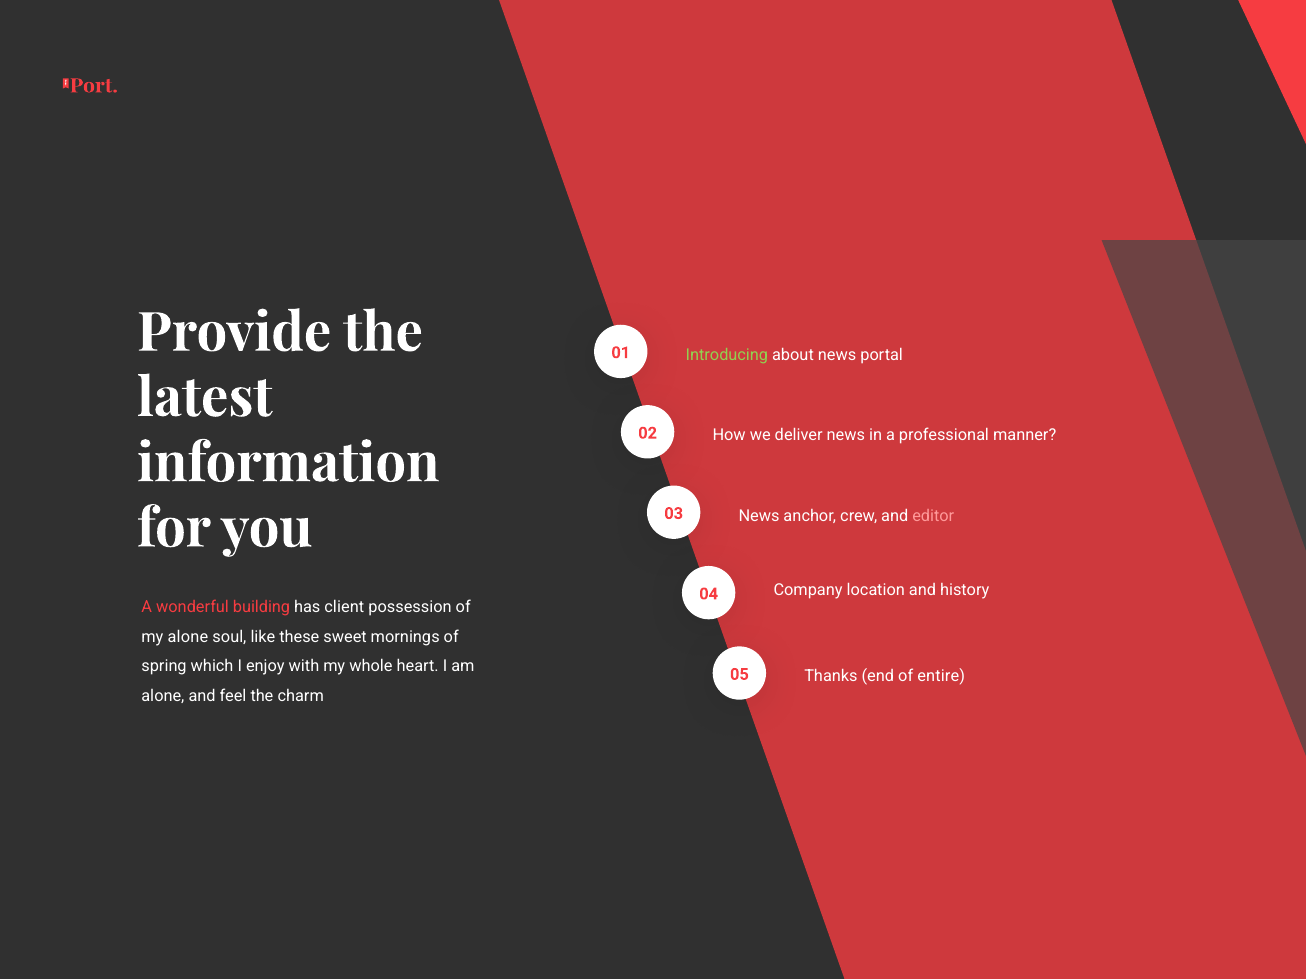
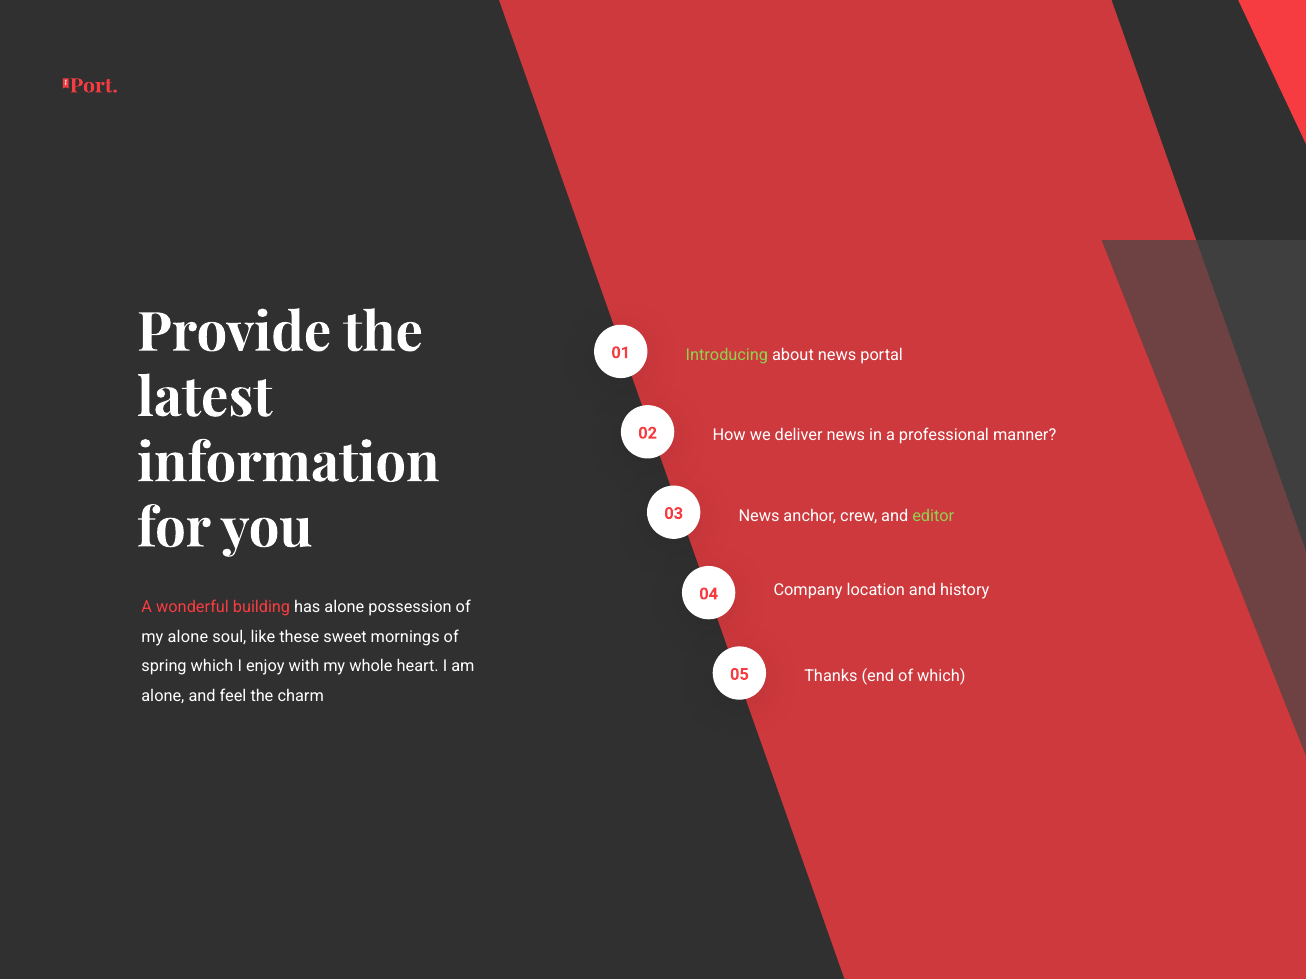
editor colour: pink -> light green (933, 516)
has client: client -> alone (344, 608)
of entire: entire -> which (941, 676)
